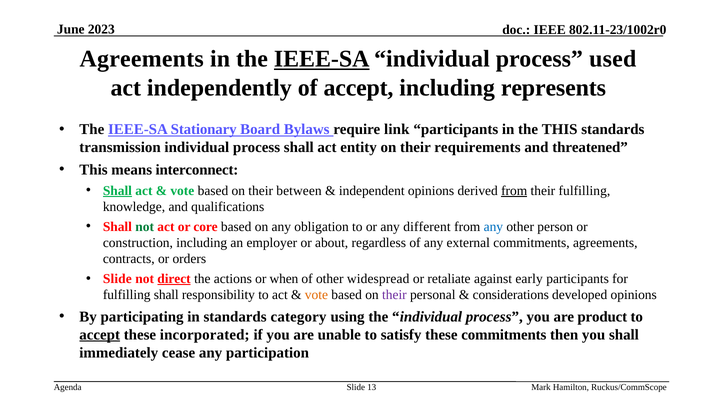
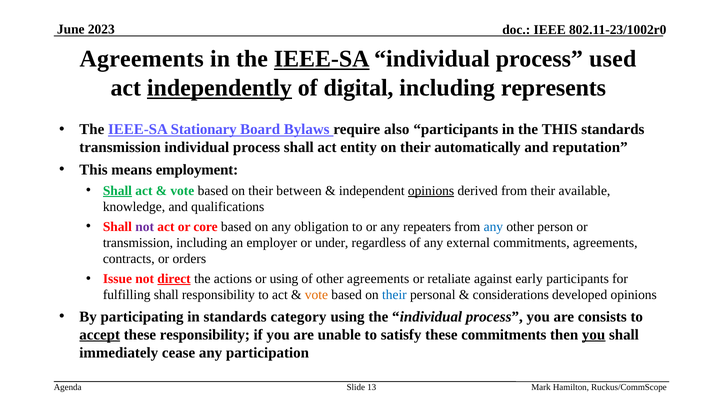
independently underline: none -> present (219, 88)
of accept: accept -> digital (359, 88)
link: link -> also (397, 129)
requirements: requirements -> automatically (477, 147)
threatened: threatened -> reputation (590, 147)
interconnect: interconnect -> employment (197, 170)
opinions underline: none -> present (431, 190)
from underline: present -> none (514, 190)
their fulfilling: fulfilling -> available (584, 190)
not colour: green -> purple (145, 226)
different: different -> repeaters (427, 226)
construction: construction -> transmission (138, 242)
about: about -> under (332, 242)
Slide: Slide -> Issue (117, 278)
or when: when -> using (284, 278)
other widespread: widespread -> agreements (378, 278)
their colour: purple -> blue (394, 294)
product: product -> consists (602, 316)
these incorporated: incorporated -> responsibility (205, 334)
you underline: none -> present (594, 334)
